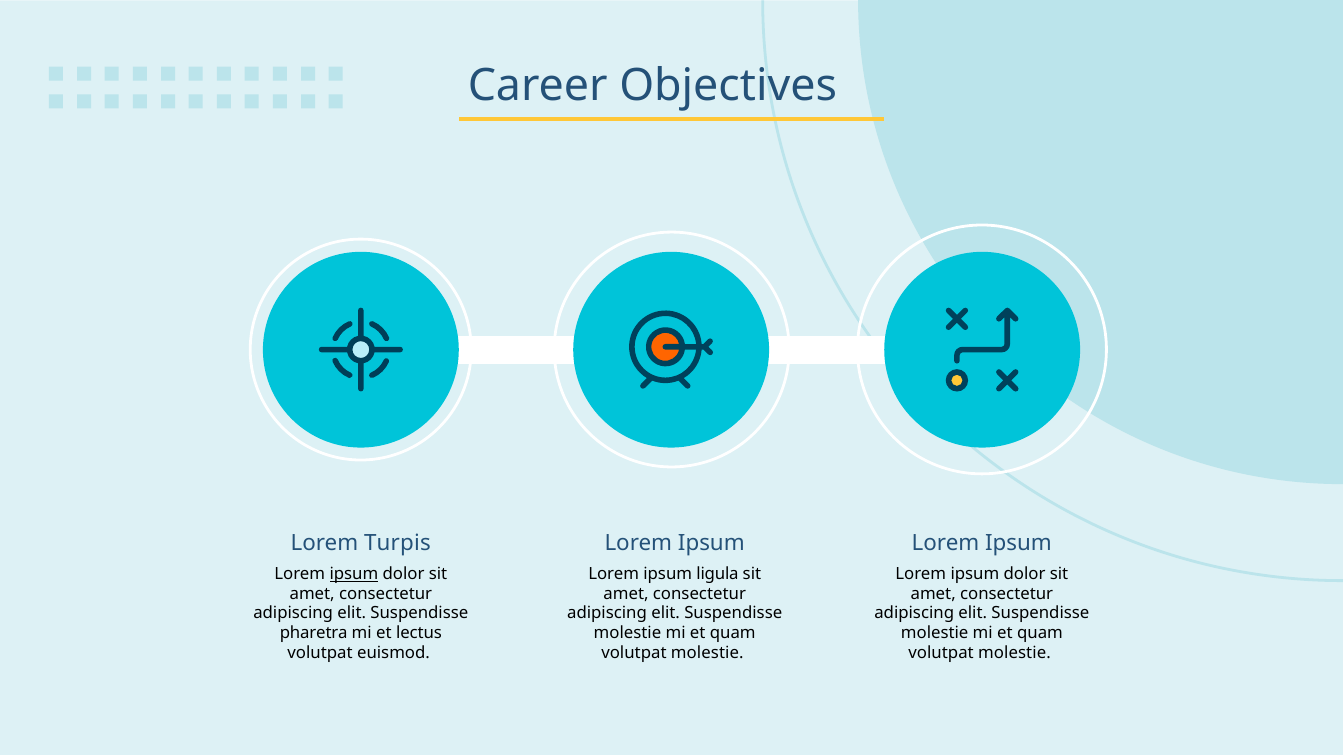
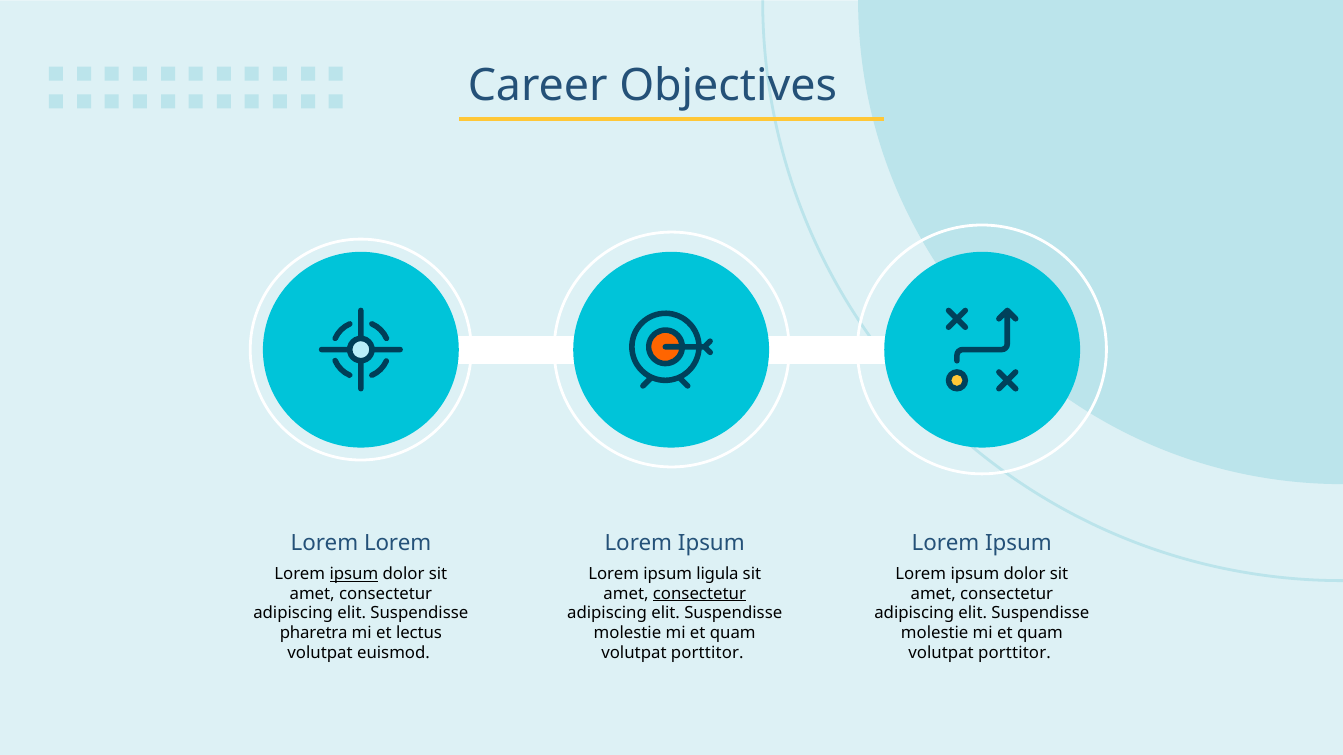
Turpis: Turpis -> Lorem (398, 543)
consectetur underline: none -> present (699, 594)
molestie: molestie -> porttitor (707, 653)
molestie: molestie -> porttitor (1014, 653)
